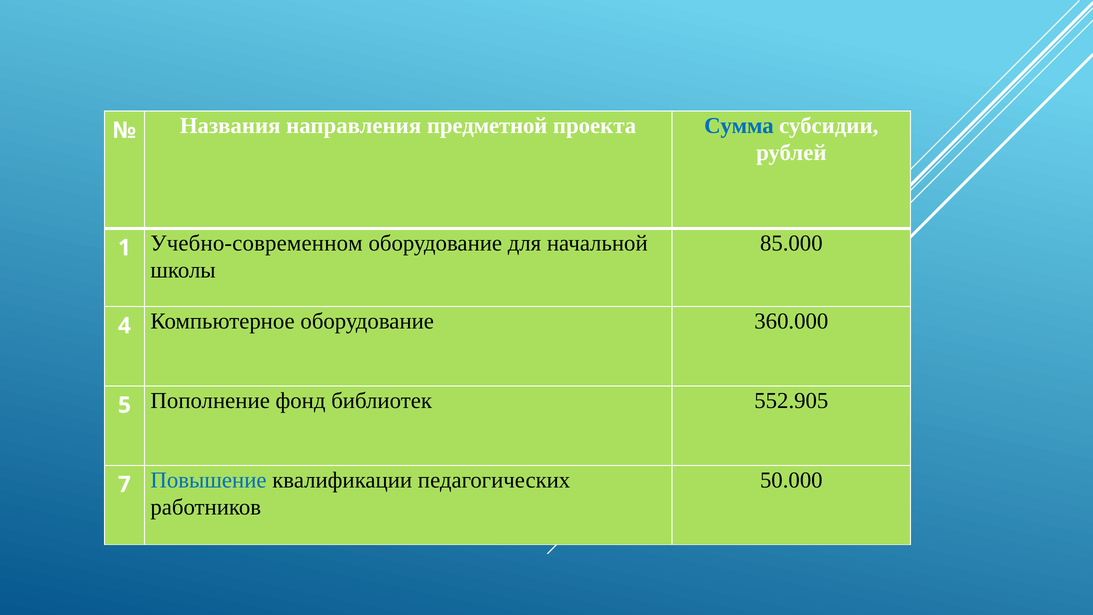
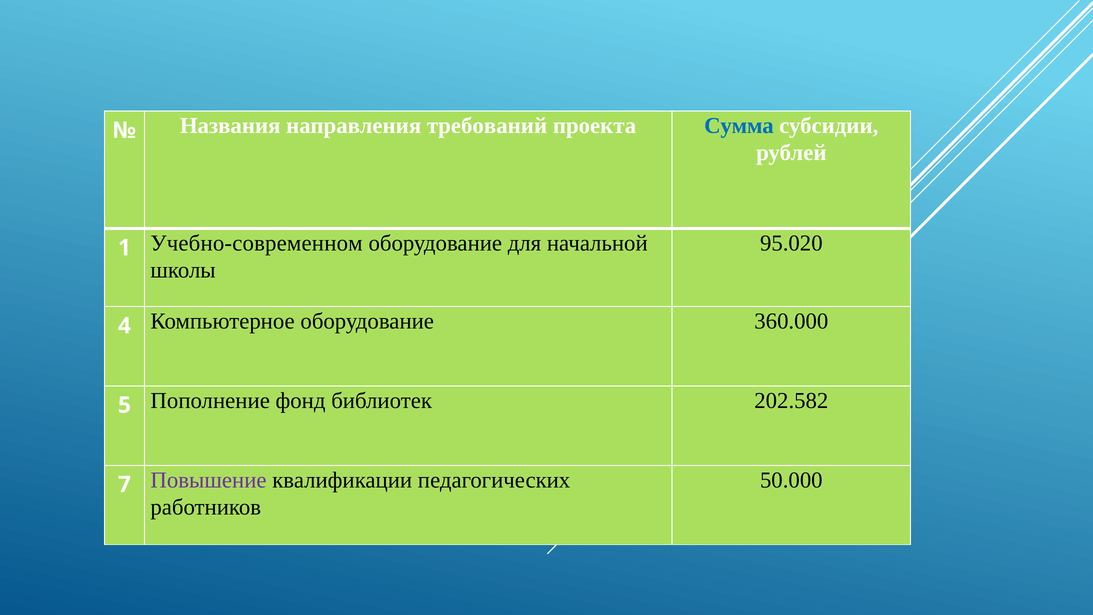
предметной: предметной -> требований (487, 126)
85.000: 85.000 -> 95.020 (791, 243)
552.905: 552.905 -> 202.582 (791, 401)
Повышение colour: blue -> purple (209, 480)
